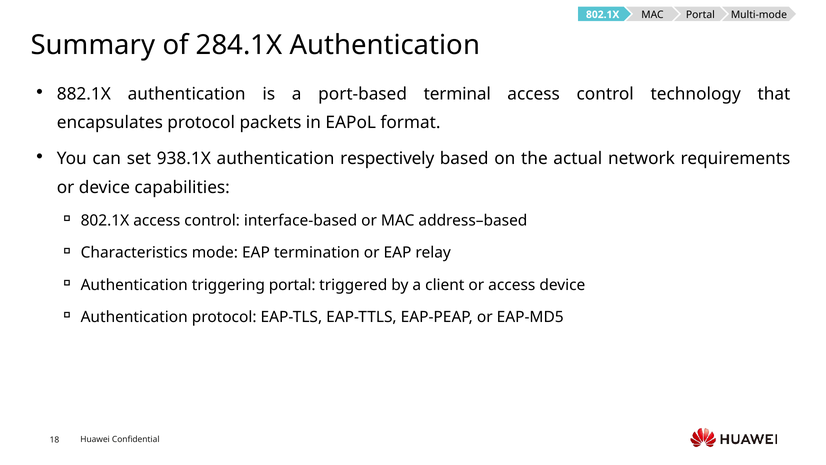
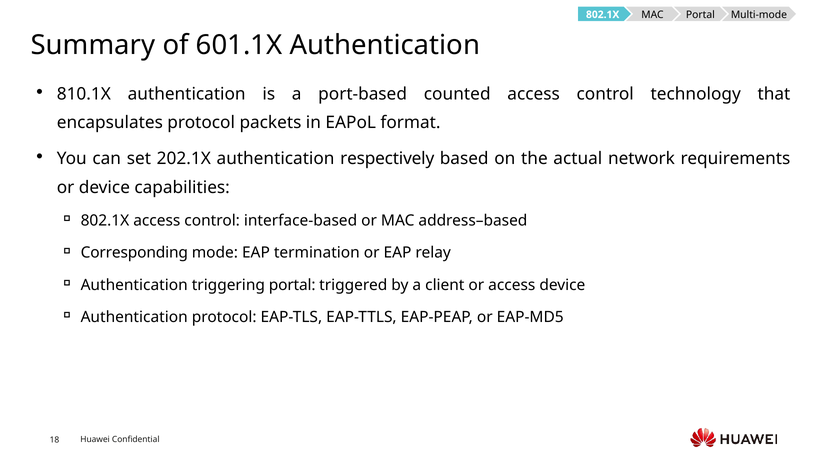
284.1X: 284.1X -> 601.1X (239, 45)
882.1X: 882.1X -> 810.1X (84, 94)
terminal: terminal -> counted (457, 94)
938.1X: 938.1X -> 202.1X (184, 158)
Characteristics: Characteristics -> Corresponding (134, 253)
